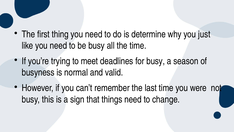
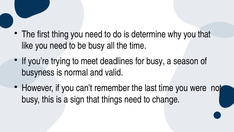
you just: just -> that (204, 34)
